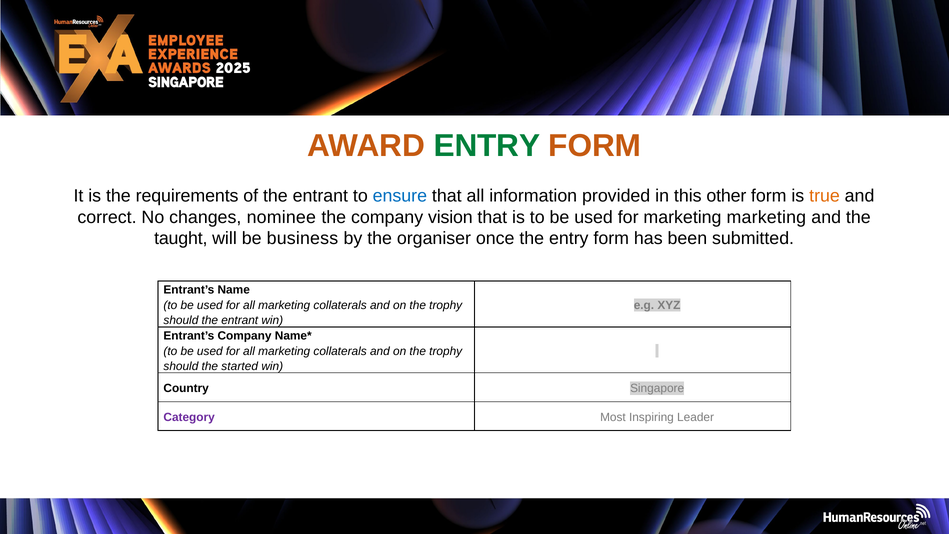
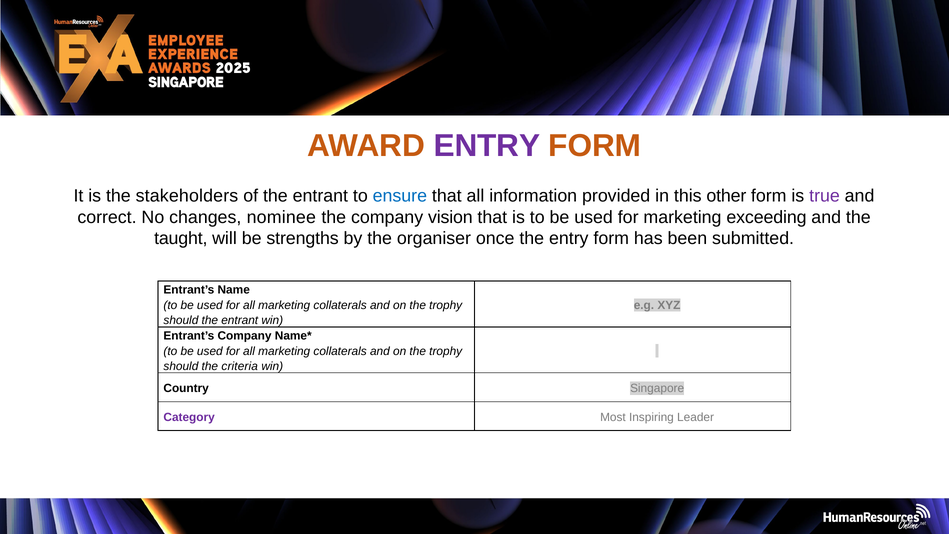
ENTRY colour: green -> purple (487, 146)
requirements: requirements -> stakeholders (187, 196)
true colour: orange -> purple (825, 196)
marketing marketing: marketing -> exceeding (767, 217)
business: business -> strengths (303, 239)
started: started -> criteria (240, 366)
